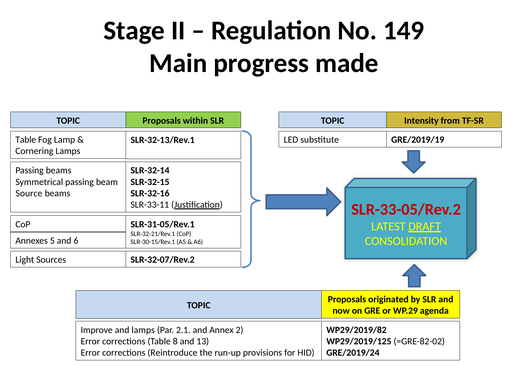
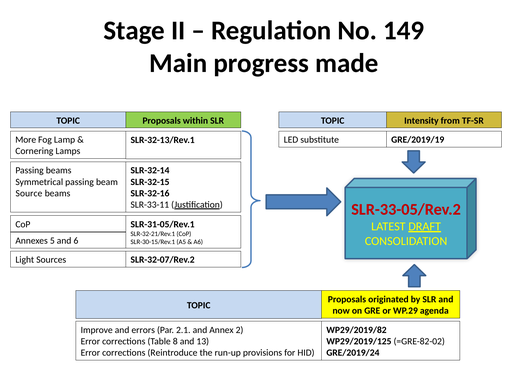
Table: Table -> More (26, 140)
and lamps: lamps -> errors (143, 330)
